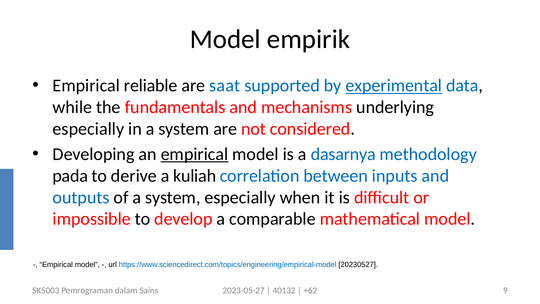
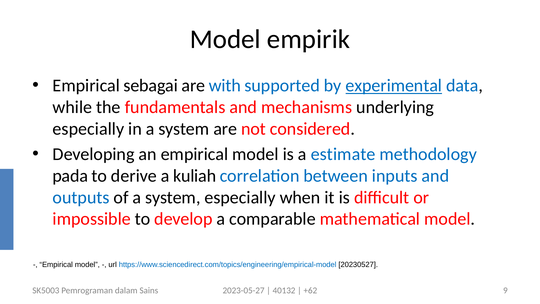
reliable: reliable -> sebagai (151, 86)
saat: saat -> with (225, 86)
empirical underline: present -> none (194, 154)
dasarnya: dasarnya -> estimate (343, 154)
